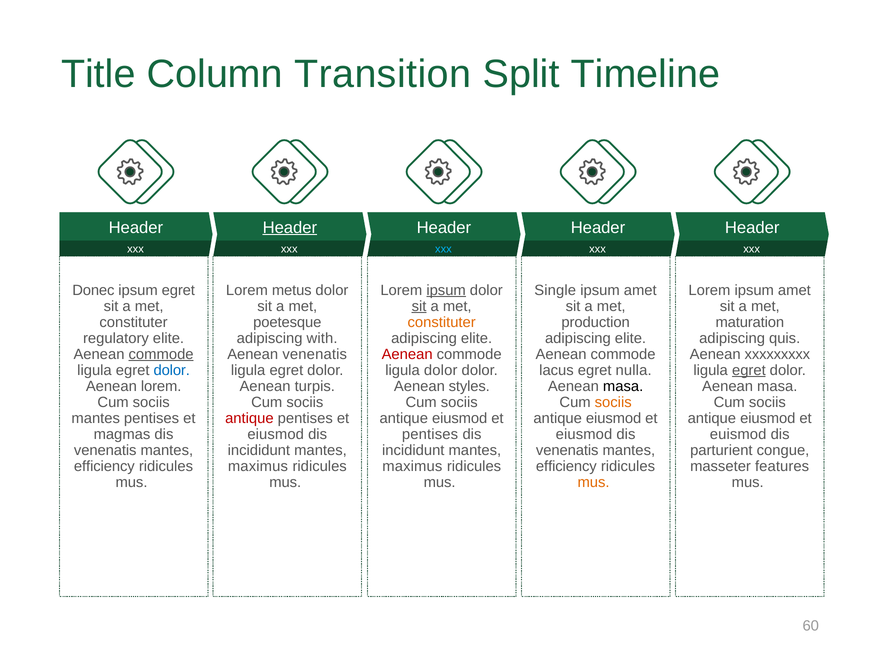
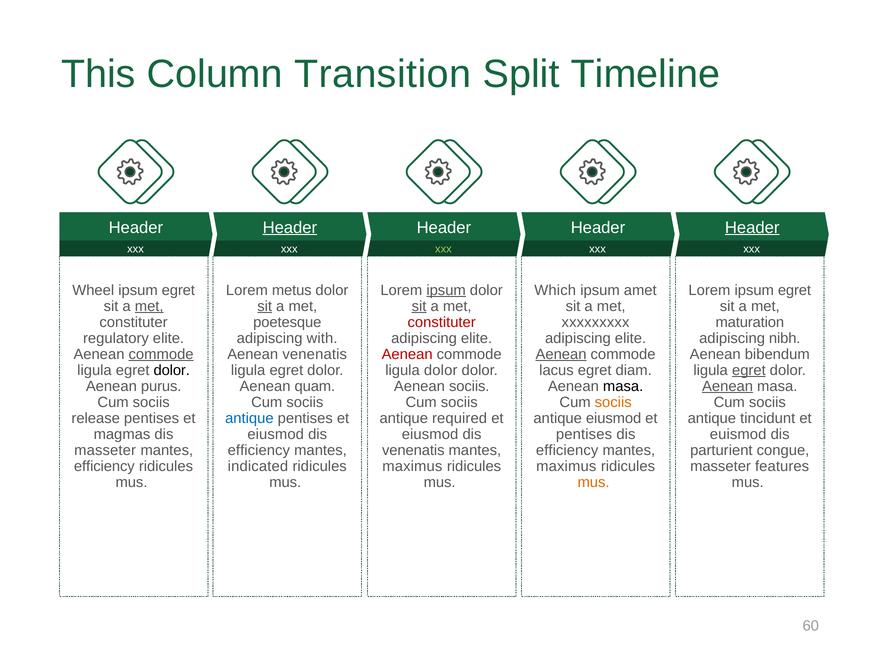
Title: Title -> This (98, 74)
Header underline: none -> present (752, 227)
xxx colour: light blue -> light green (443, 249)
Donec: Donec -> Wheel (93, 290)
Single: Single -> Which (555, 290)
Lorem ipsum amet: amet -> egret (794, 290)
met underline: none -> present (149, 306)
sit underline: none -> present (265, 306)
constituter colour: orange -> red (442, 322)
production: production -> xxxxxxxxx (596, 322)
quis: quis -> nibh (785, 338)
Aenean underline: none -> present (561, 354)
xxxxxxxxx: xxxxxxxxx -> bibendum (777, 354)
dolor colour: blue -> black (172, 370)
nulla: nulla -> diam (634, 370)
Aenean lorem: lorem -> purus (161, 386)
turpis: turpis -> quam (315, 386)
Aenean styles: styles -> sociis (469, 386)
Aenean underline: none -> present (728, 386)
mantes: mantes -> release (96, 418)
antique colour: red -> blue (249, 418)
eiusmod: eiusmod -> required (460, 418)
eiusmod: eiusmod -> tincidunt (768, 418)
pentises: pentises -> eiusmod (430, 434)
eiusmod: eiusmod -> pentises (584, 434)
venenatis: venenatis -> masseter (105, 450)
incididunt: incididunt -> efficiency (259, 450)
incididunt: incididunt -> venenatis (413, 450)
venenatis: venenatis -> efficiency (567, 450)
maximus: maximus -> indicated (258, 466)
efficiency: efficiency -> maximus (566, 466)
